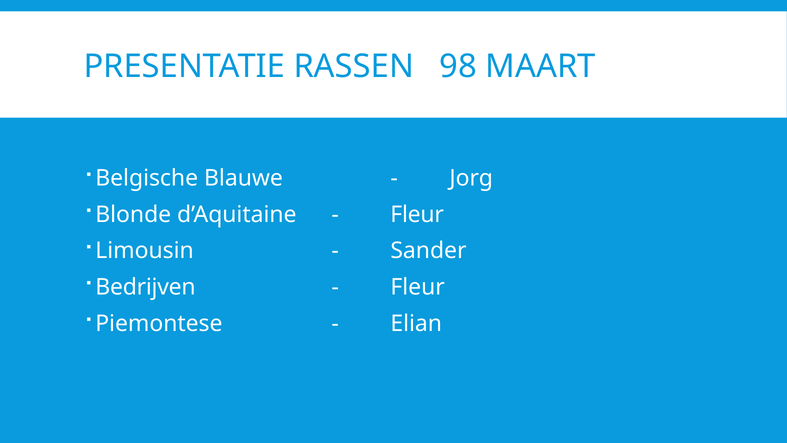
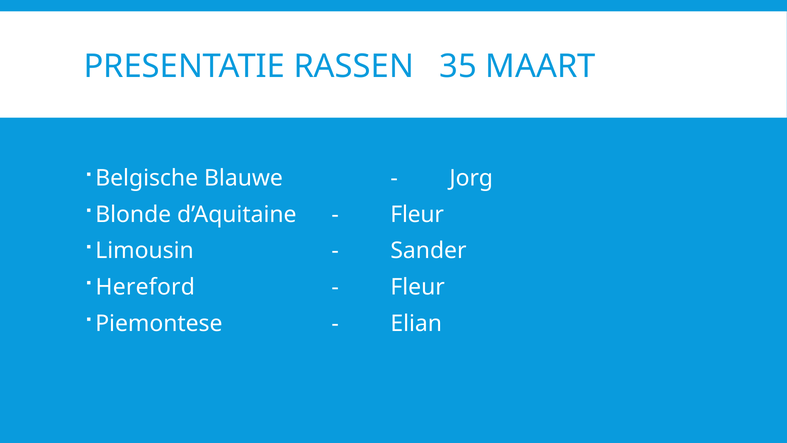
98: 98 -> 35 (458, 66)
Bedrijven: Bedrijven -> Hereford (145, 287)
